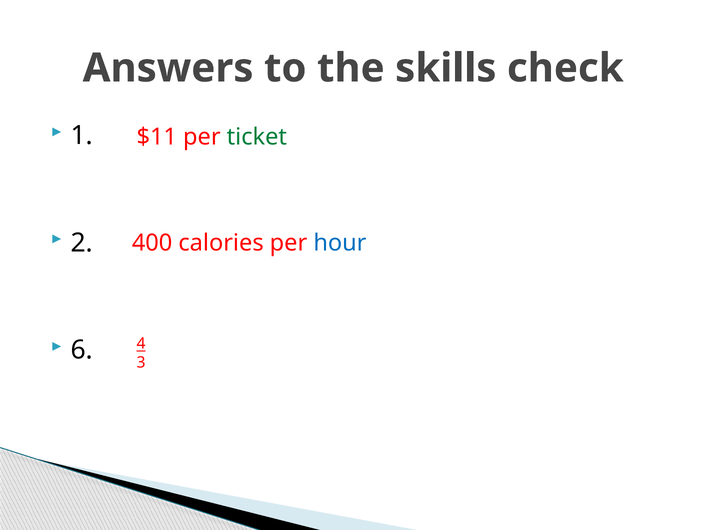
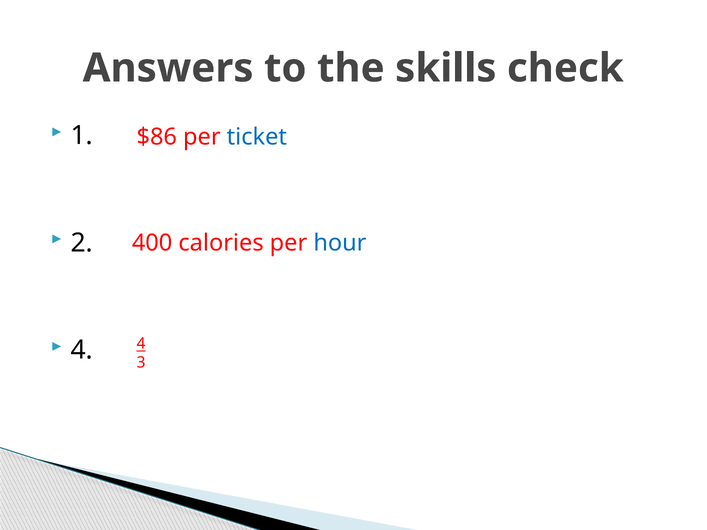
$11: $11 -> $86 (157, 137)
ticket colour: green -> blue (257, 137)
6: 6 -> 4 (82, 350)
